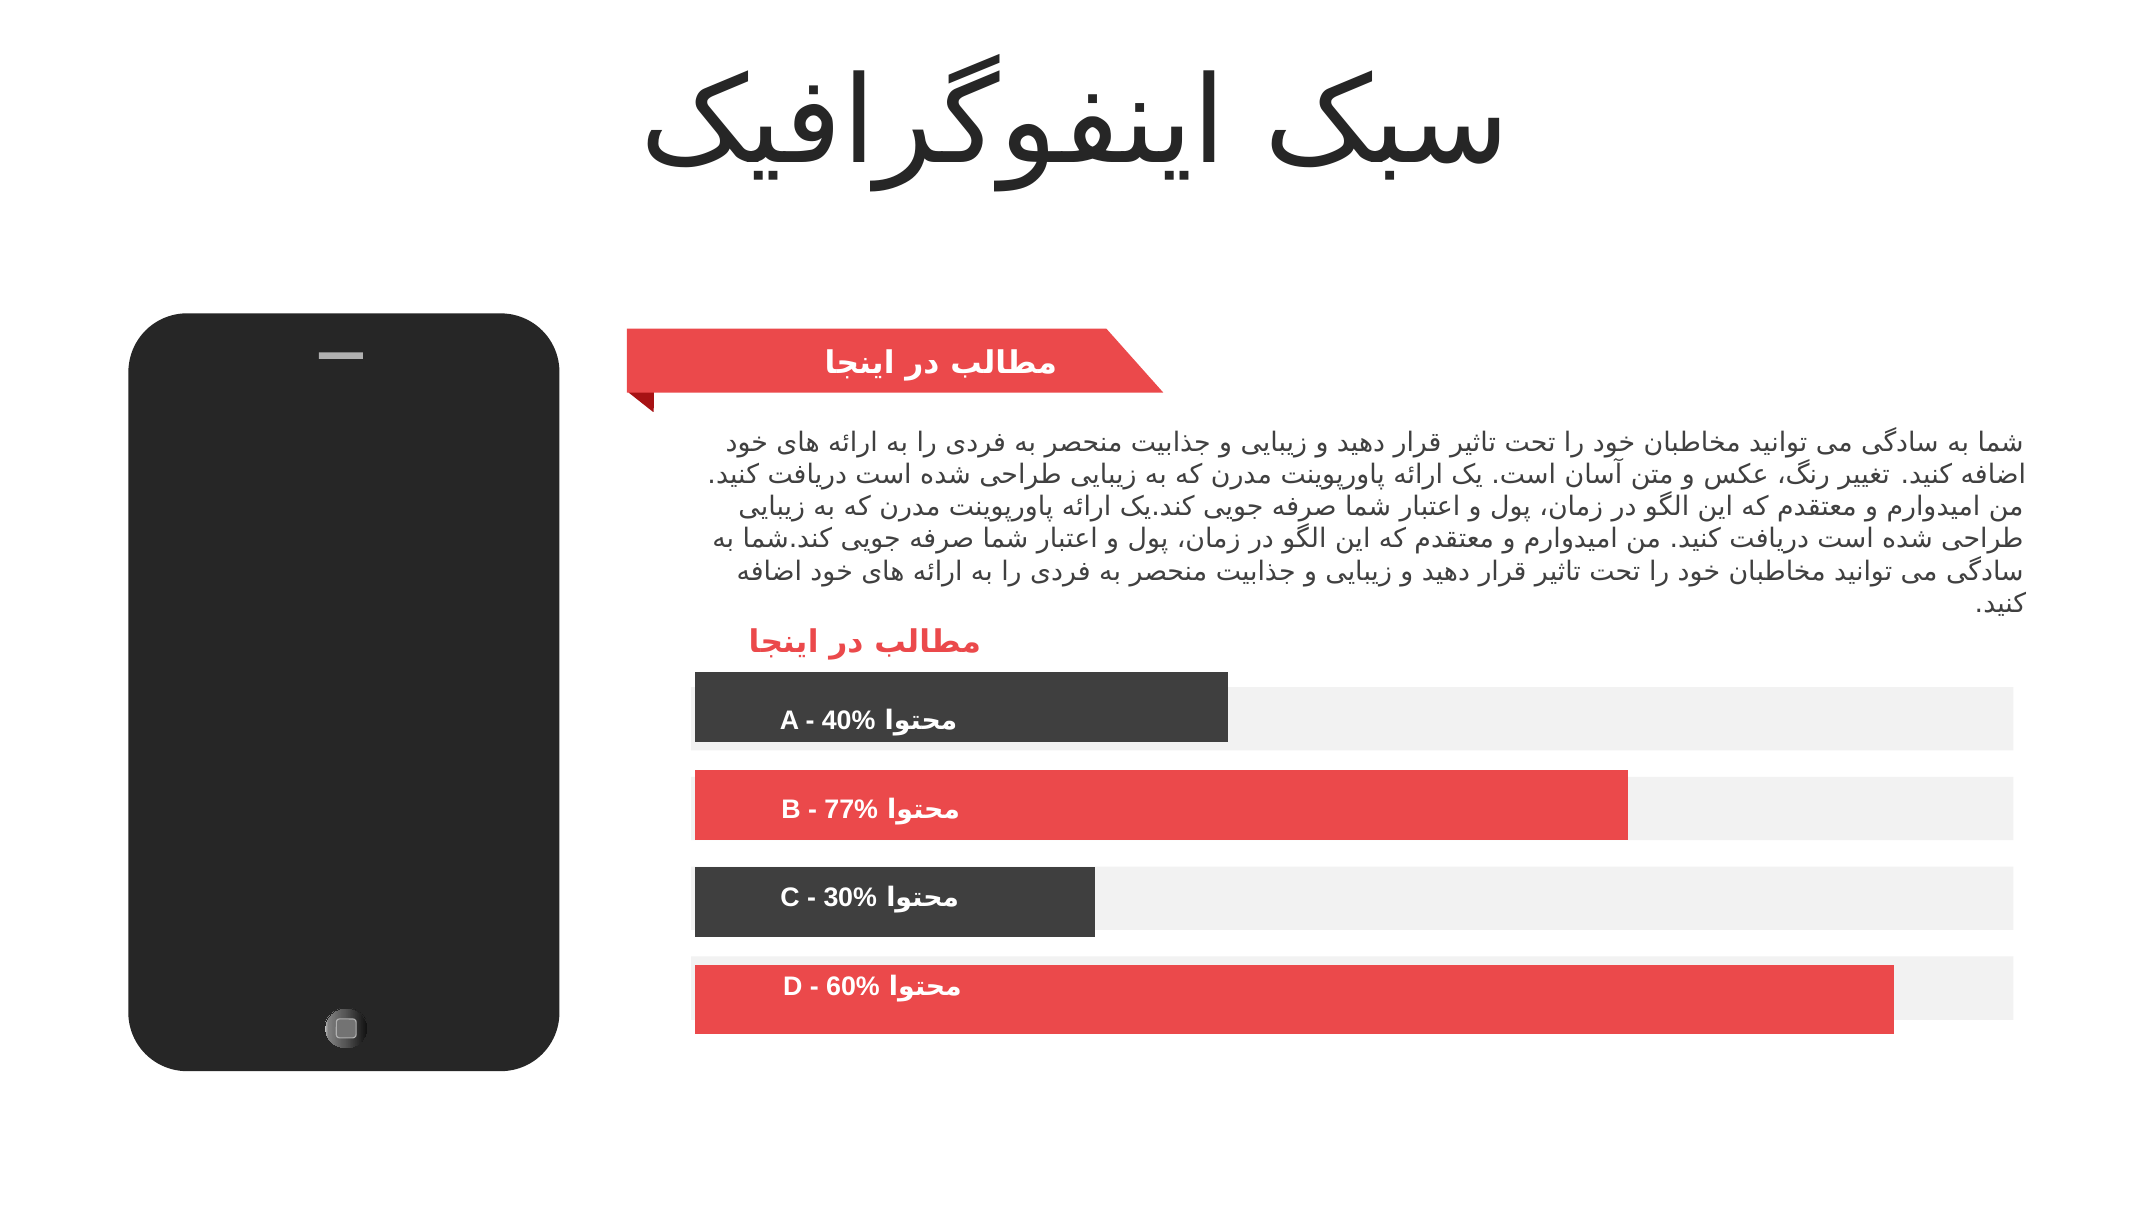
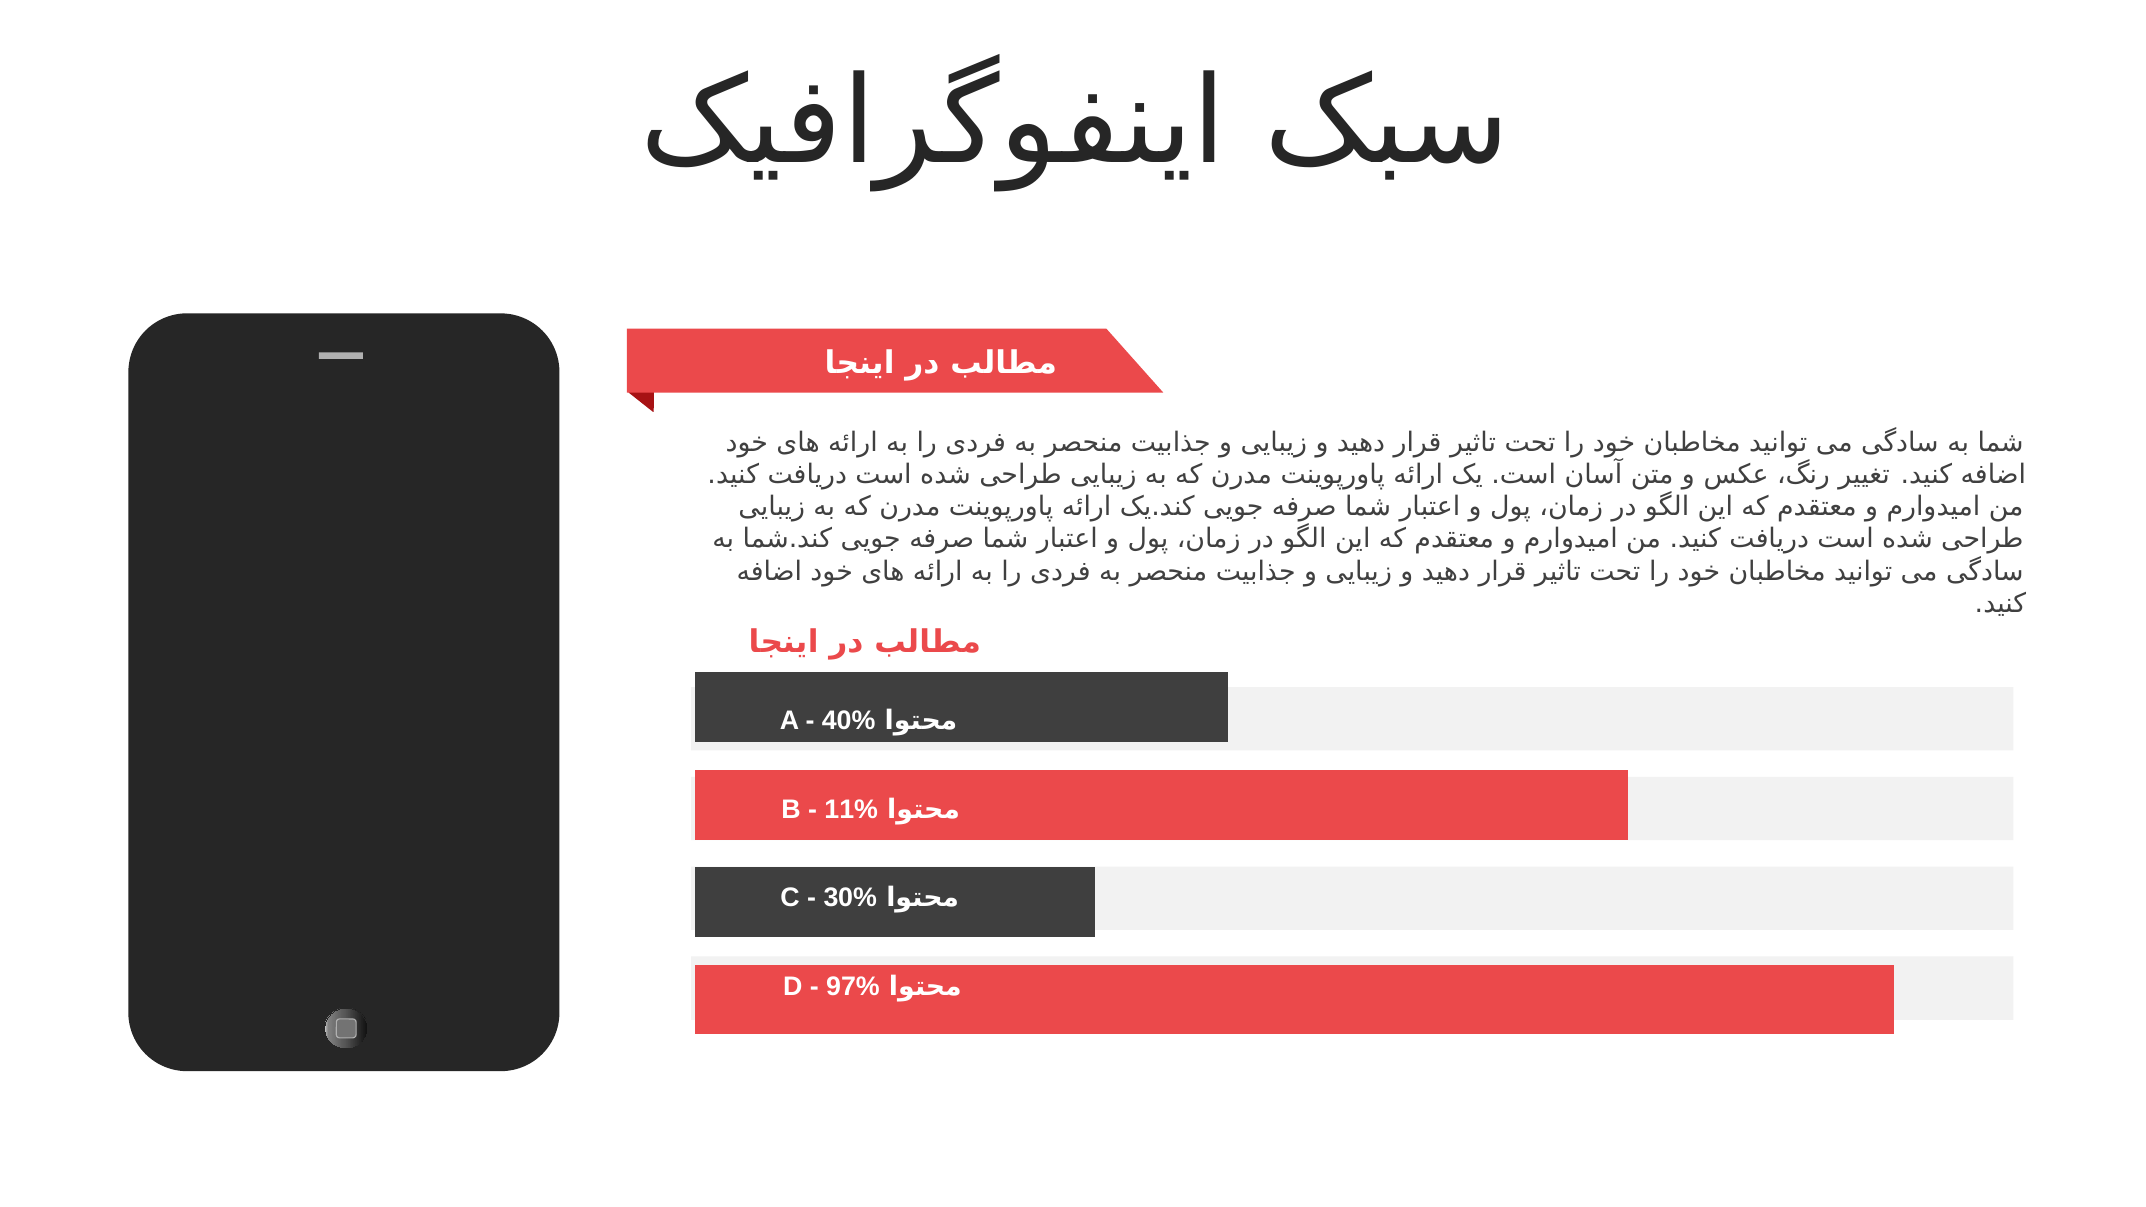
77%: 77% -> 11% (851, 810)
60%: 60% -> 97% (853, 987)
